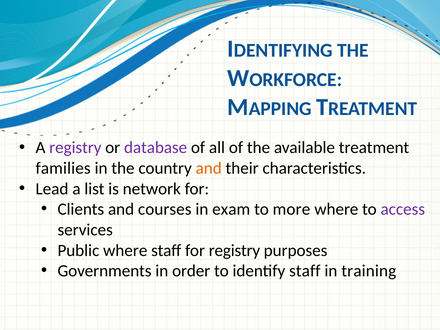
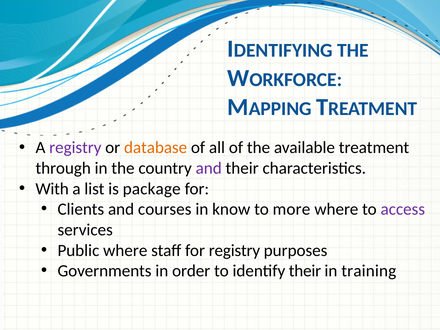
database colour: purple -> orange (156, 148)
families: families -> through (63, 168)
and colour: orange -> purple (209, 168)
Lead: Lead -> With (52, 189)
network: network -> package (152, 189)
exam: exam -> know (231, 209)
identify staff: staff -> their (305, 271)
